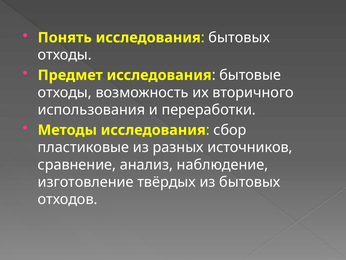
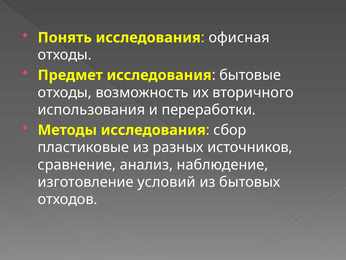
бытовых: бытовых -> офисная (239, 38)
твёрдых: твёрдых -> условий (166, 182)
